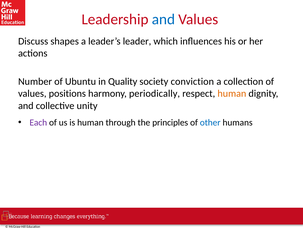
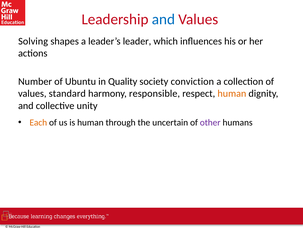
Discuss: Discuss -> Solving (33, 41)
positions: positions -> standard (67, 93)
periodically: periodically -> responsible (154, 93)
Each colour: purple -> orange (38, 122)
principles: principles -> uncertain (170, 122)
other colour: blue -> purple (210, 122)
